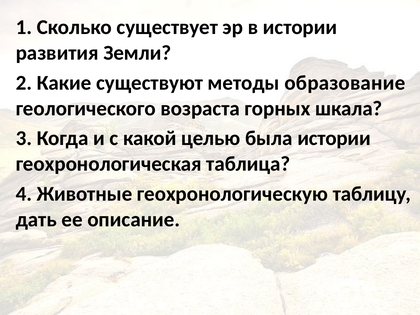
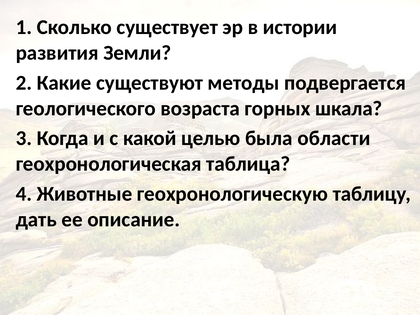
образование: образование -> подвергается (345, 83)
была истории: истории -> области (334, 138)
